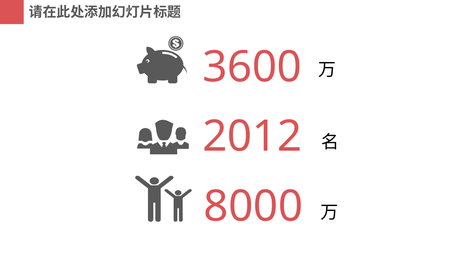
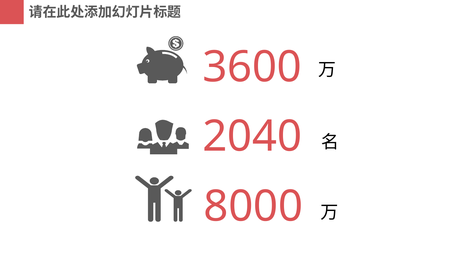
2012: 2012 -> 2040 (252, 136)
